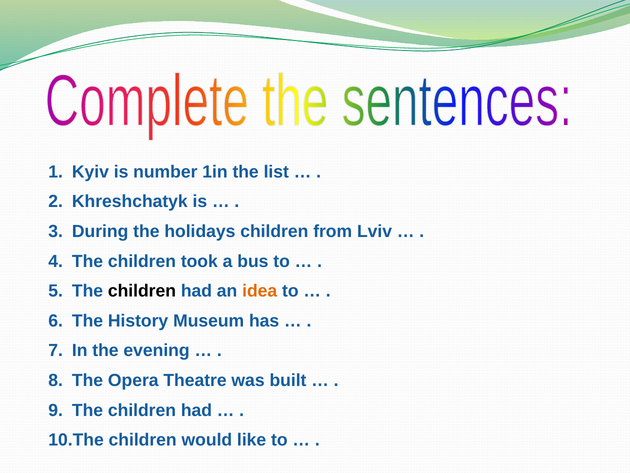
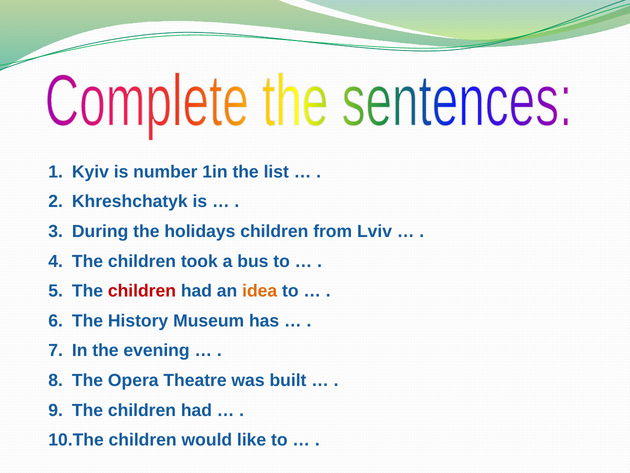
children colour: black -> red (142, 291)
